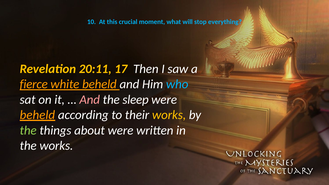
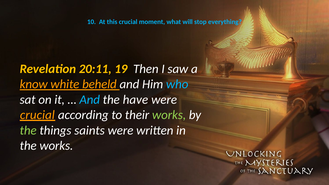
17: 17 -> 19 (121, 69)
fierce: fierce -> know (34, 84)
And colour: pink -> light blue (90, 100)
sleep: sleep -> have (135, 100)
beheld: beheld -> crucial (37, 115)
works colour: yellow -> light green (169, 115)
about: about -> saints (90, 130)
